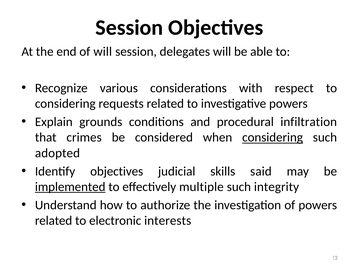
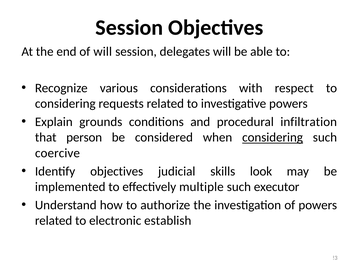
crimes: crimes -> person (84, 137)
adopted: adopted -> coercive (57, 153)
said: said -> look (261, 171)
implemented underline: present -> none (70, 186)
integrity: integrity -> executor (277, 186)
interests: interests -> establish (168, 220)
